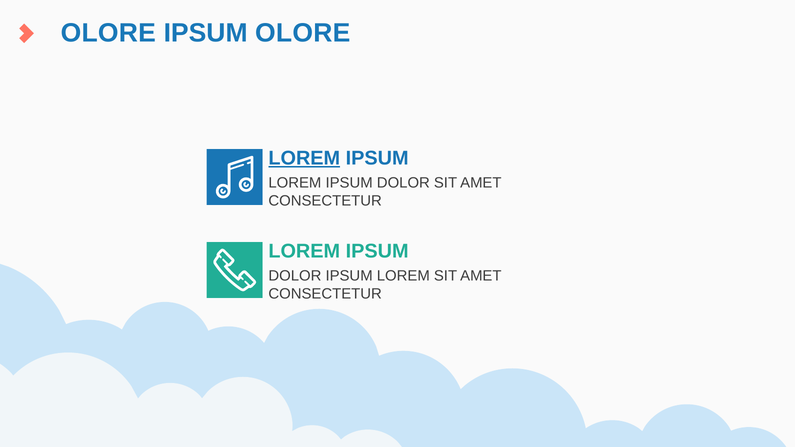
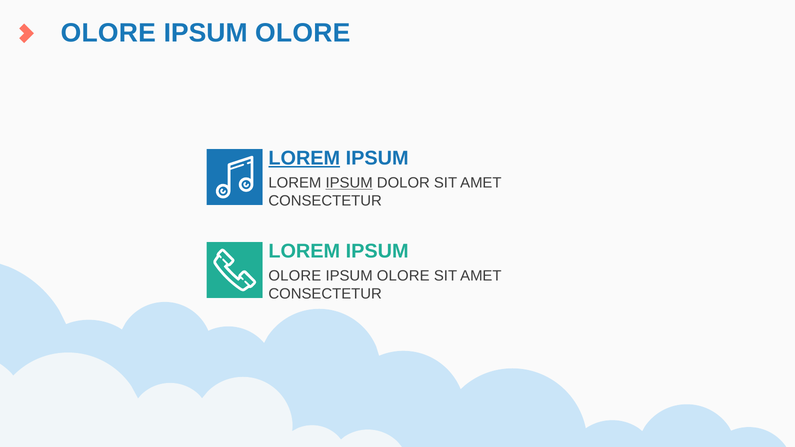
IPSUM underline: none -> present (349, 183)
DOLOR: DOLOR -> OLORE (295, 276)
LOREM: LOREM -> OLORE (403, 276)
